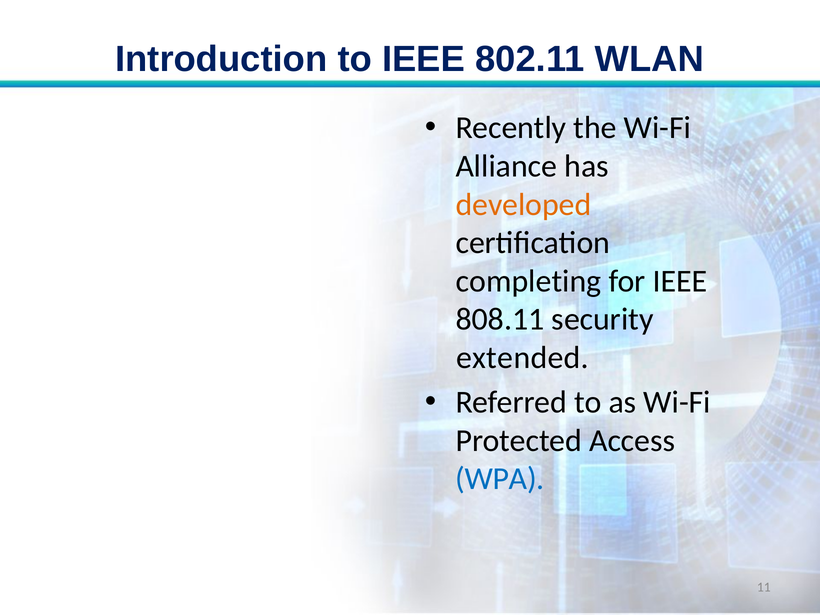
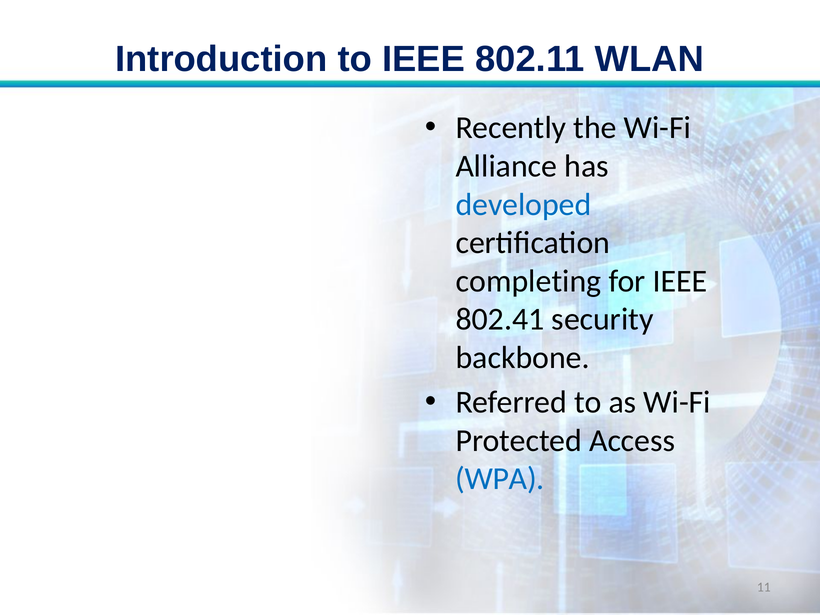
developed colour: orange -> blue (524, 204)
808.11: 808.11 -> 802.41 (500, 319)
extended: extended -> backbone (523, 358)
